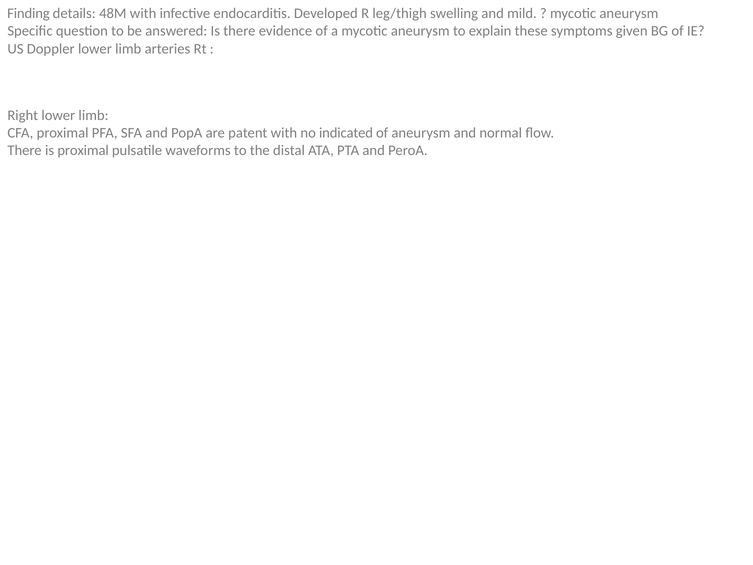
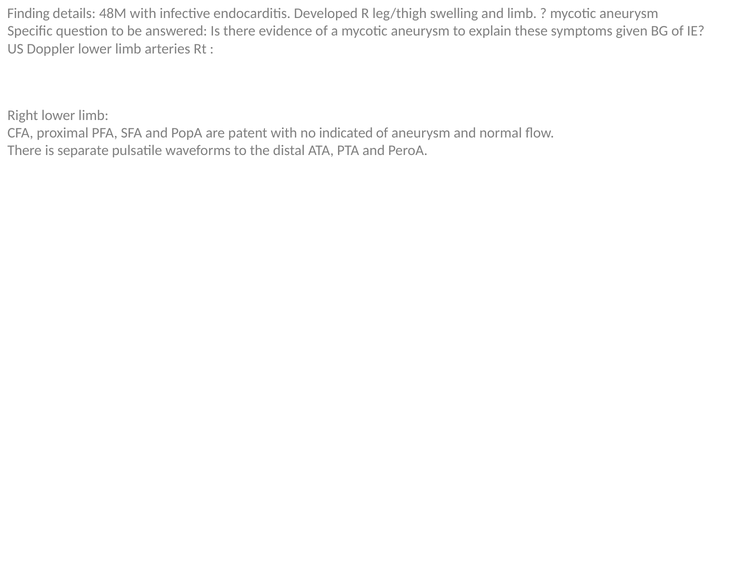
and mild: mild -> limb (522, 14)
is proximal: proximal -> separate (83, 151)
